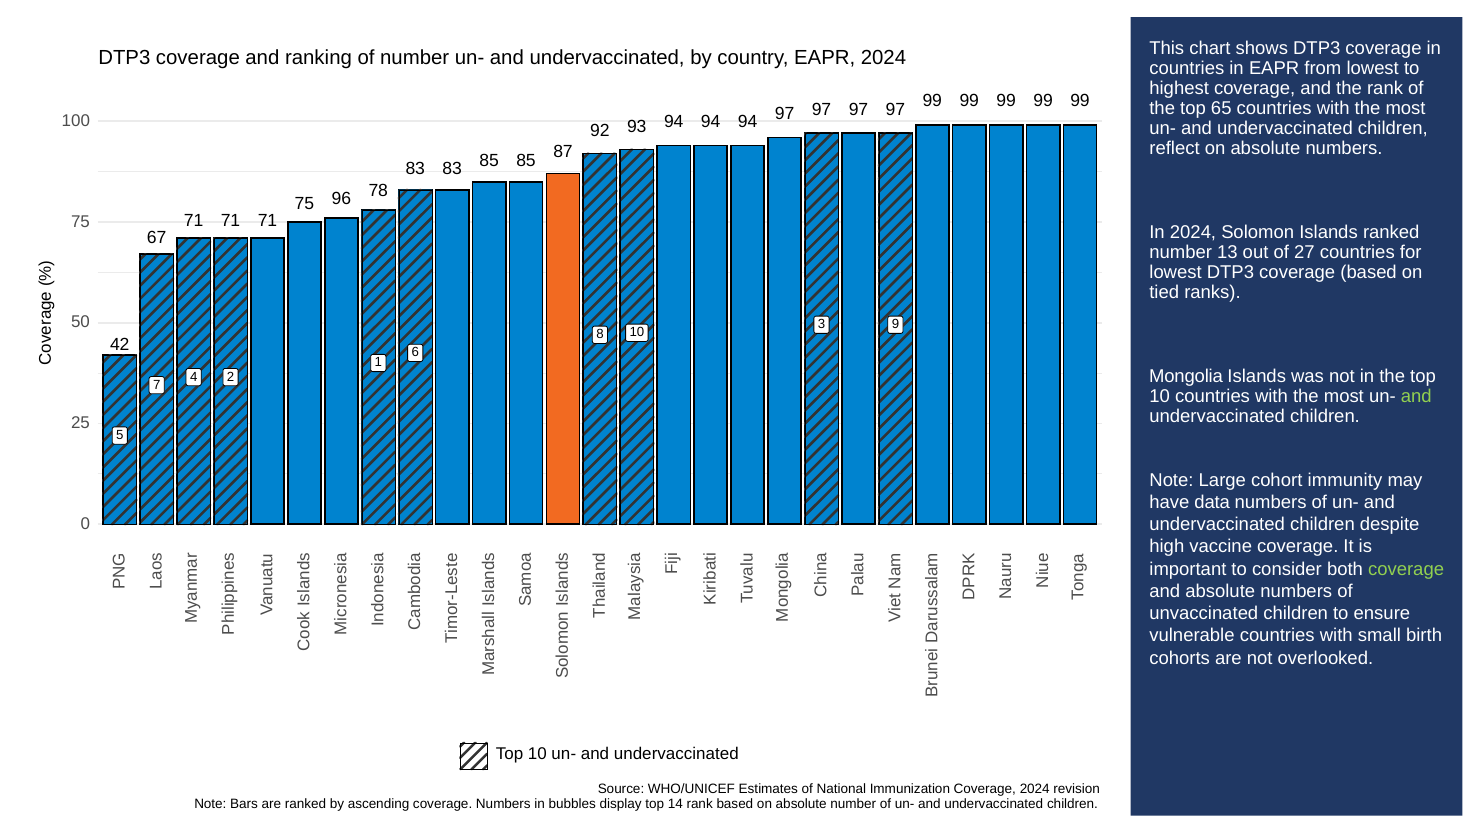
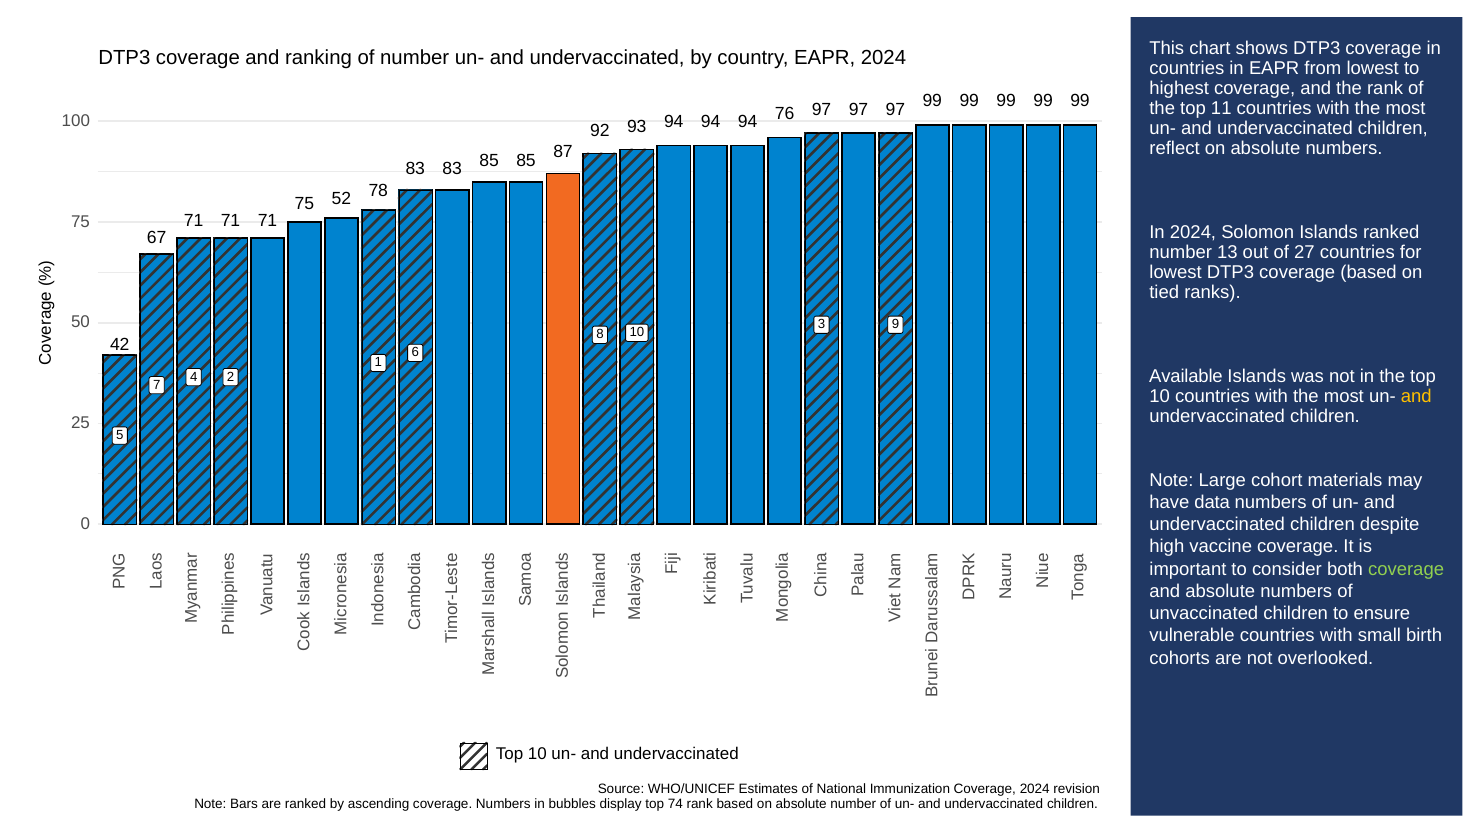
65: 65 -> 11 (1221, 109)
94 97: 97 -> 76 (785, 113)
96: 96 -> 52 (341, 199)
Mongolia: Mongolia -> Available (1186, 376)
and colour: light green -> yellow (1416, 396)
immunity: immunity -> materials (1345, 480)
14: 14 -> 74 (675, 804)
